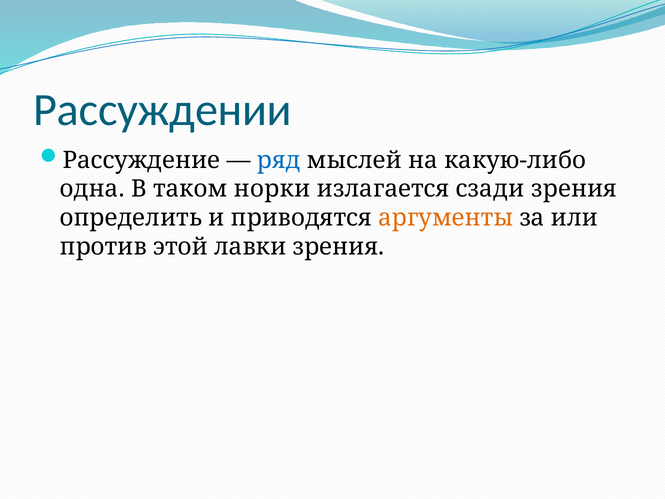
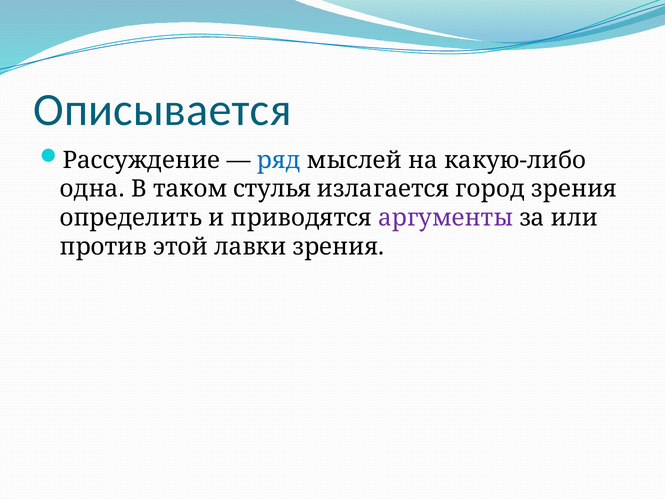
Рассуждении: Рассуждении -> Описывается (162, 110)
норки: норки -> стулья (272, 189)
сзади: сзади -> город (490, 189)
аргументы colour: orange -> purple (446, 218)
